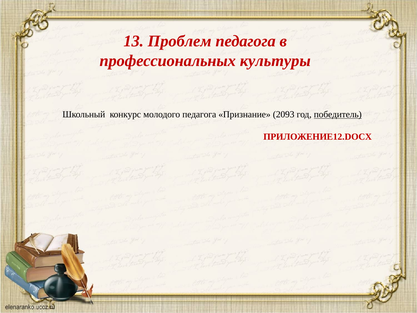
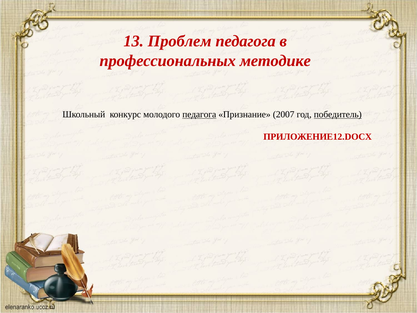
культуры: культуры -> методике (275, 61)
педагога underline: none -> present (199, 114)
2093: 2093 -> 2007 (284, 114)
